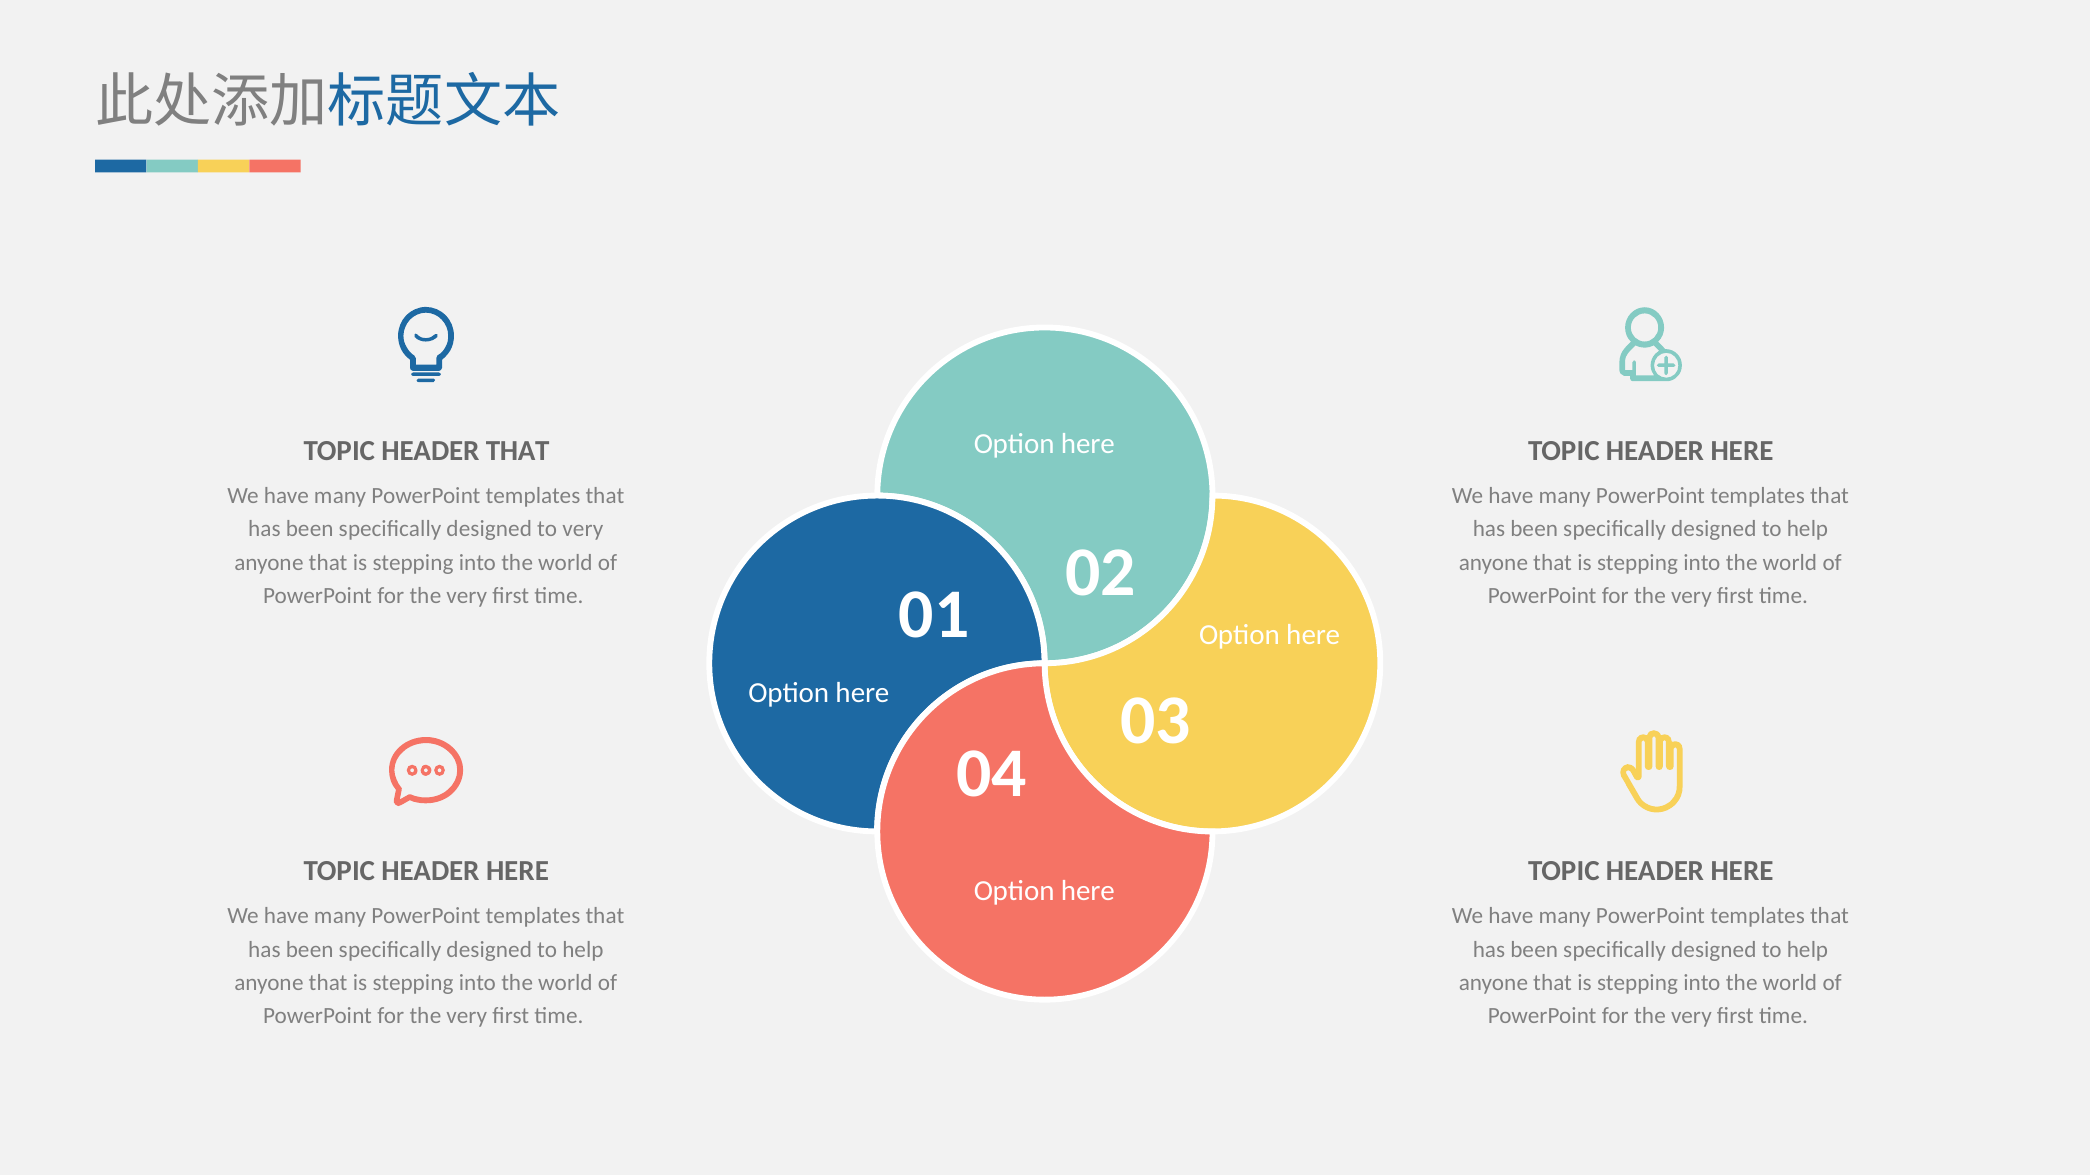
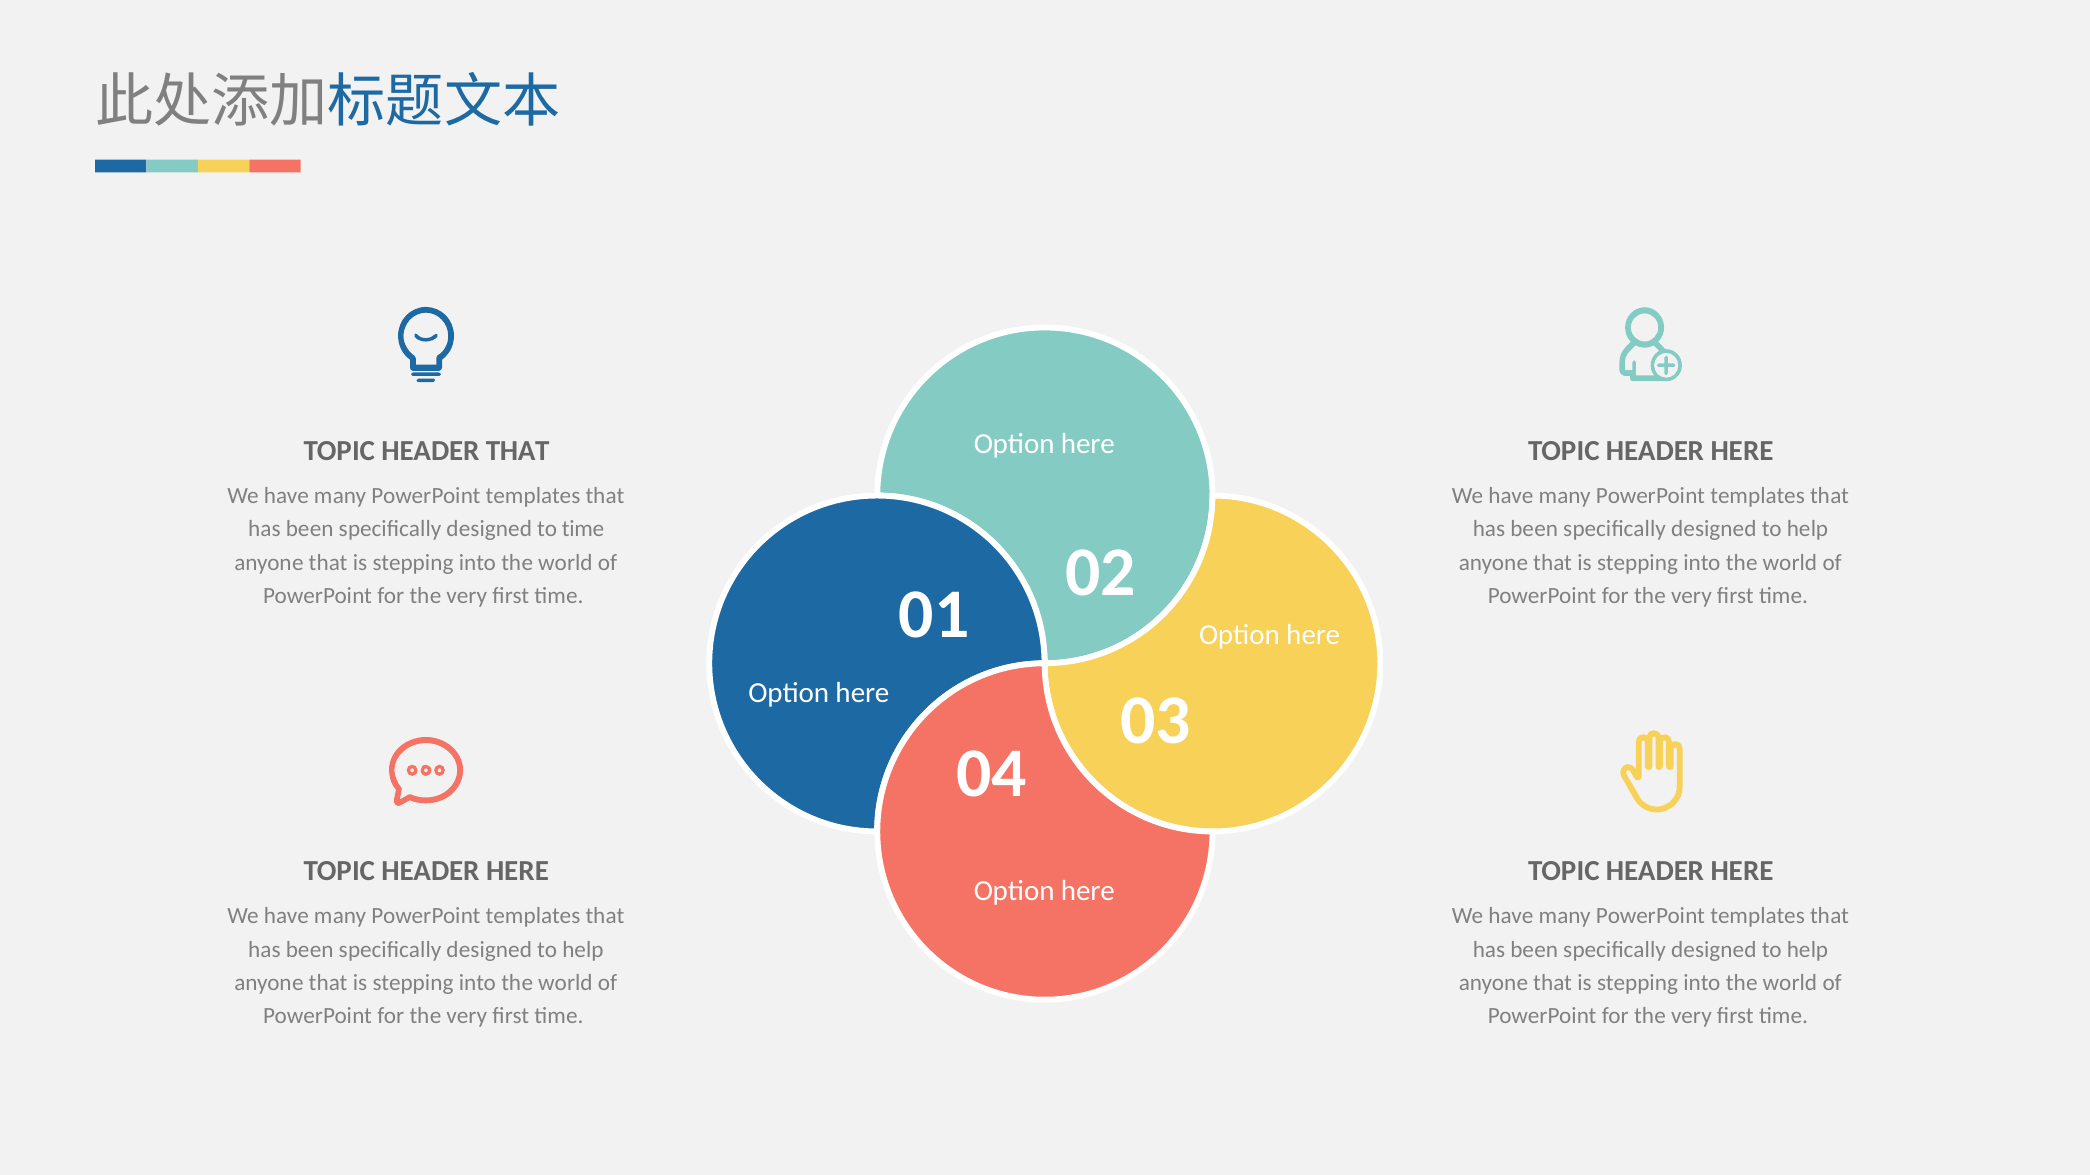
to very: very -> time (583, 529)
